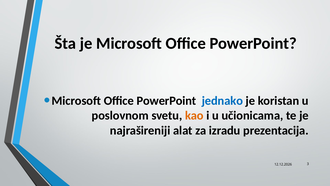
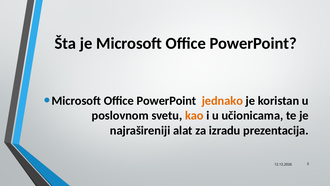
jednako colour: blue -> orange (222, 100)
